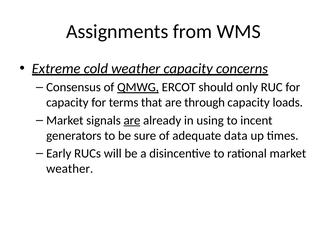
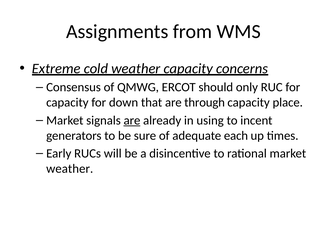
QMWG underline: present -> none (138, 87)
terms: terms -> down (124, 103)
loads: loads -> place (288, 103)
data: data -> each (236, 136)
